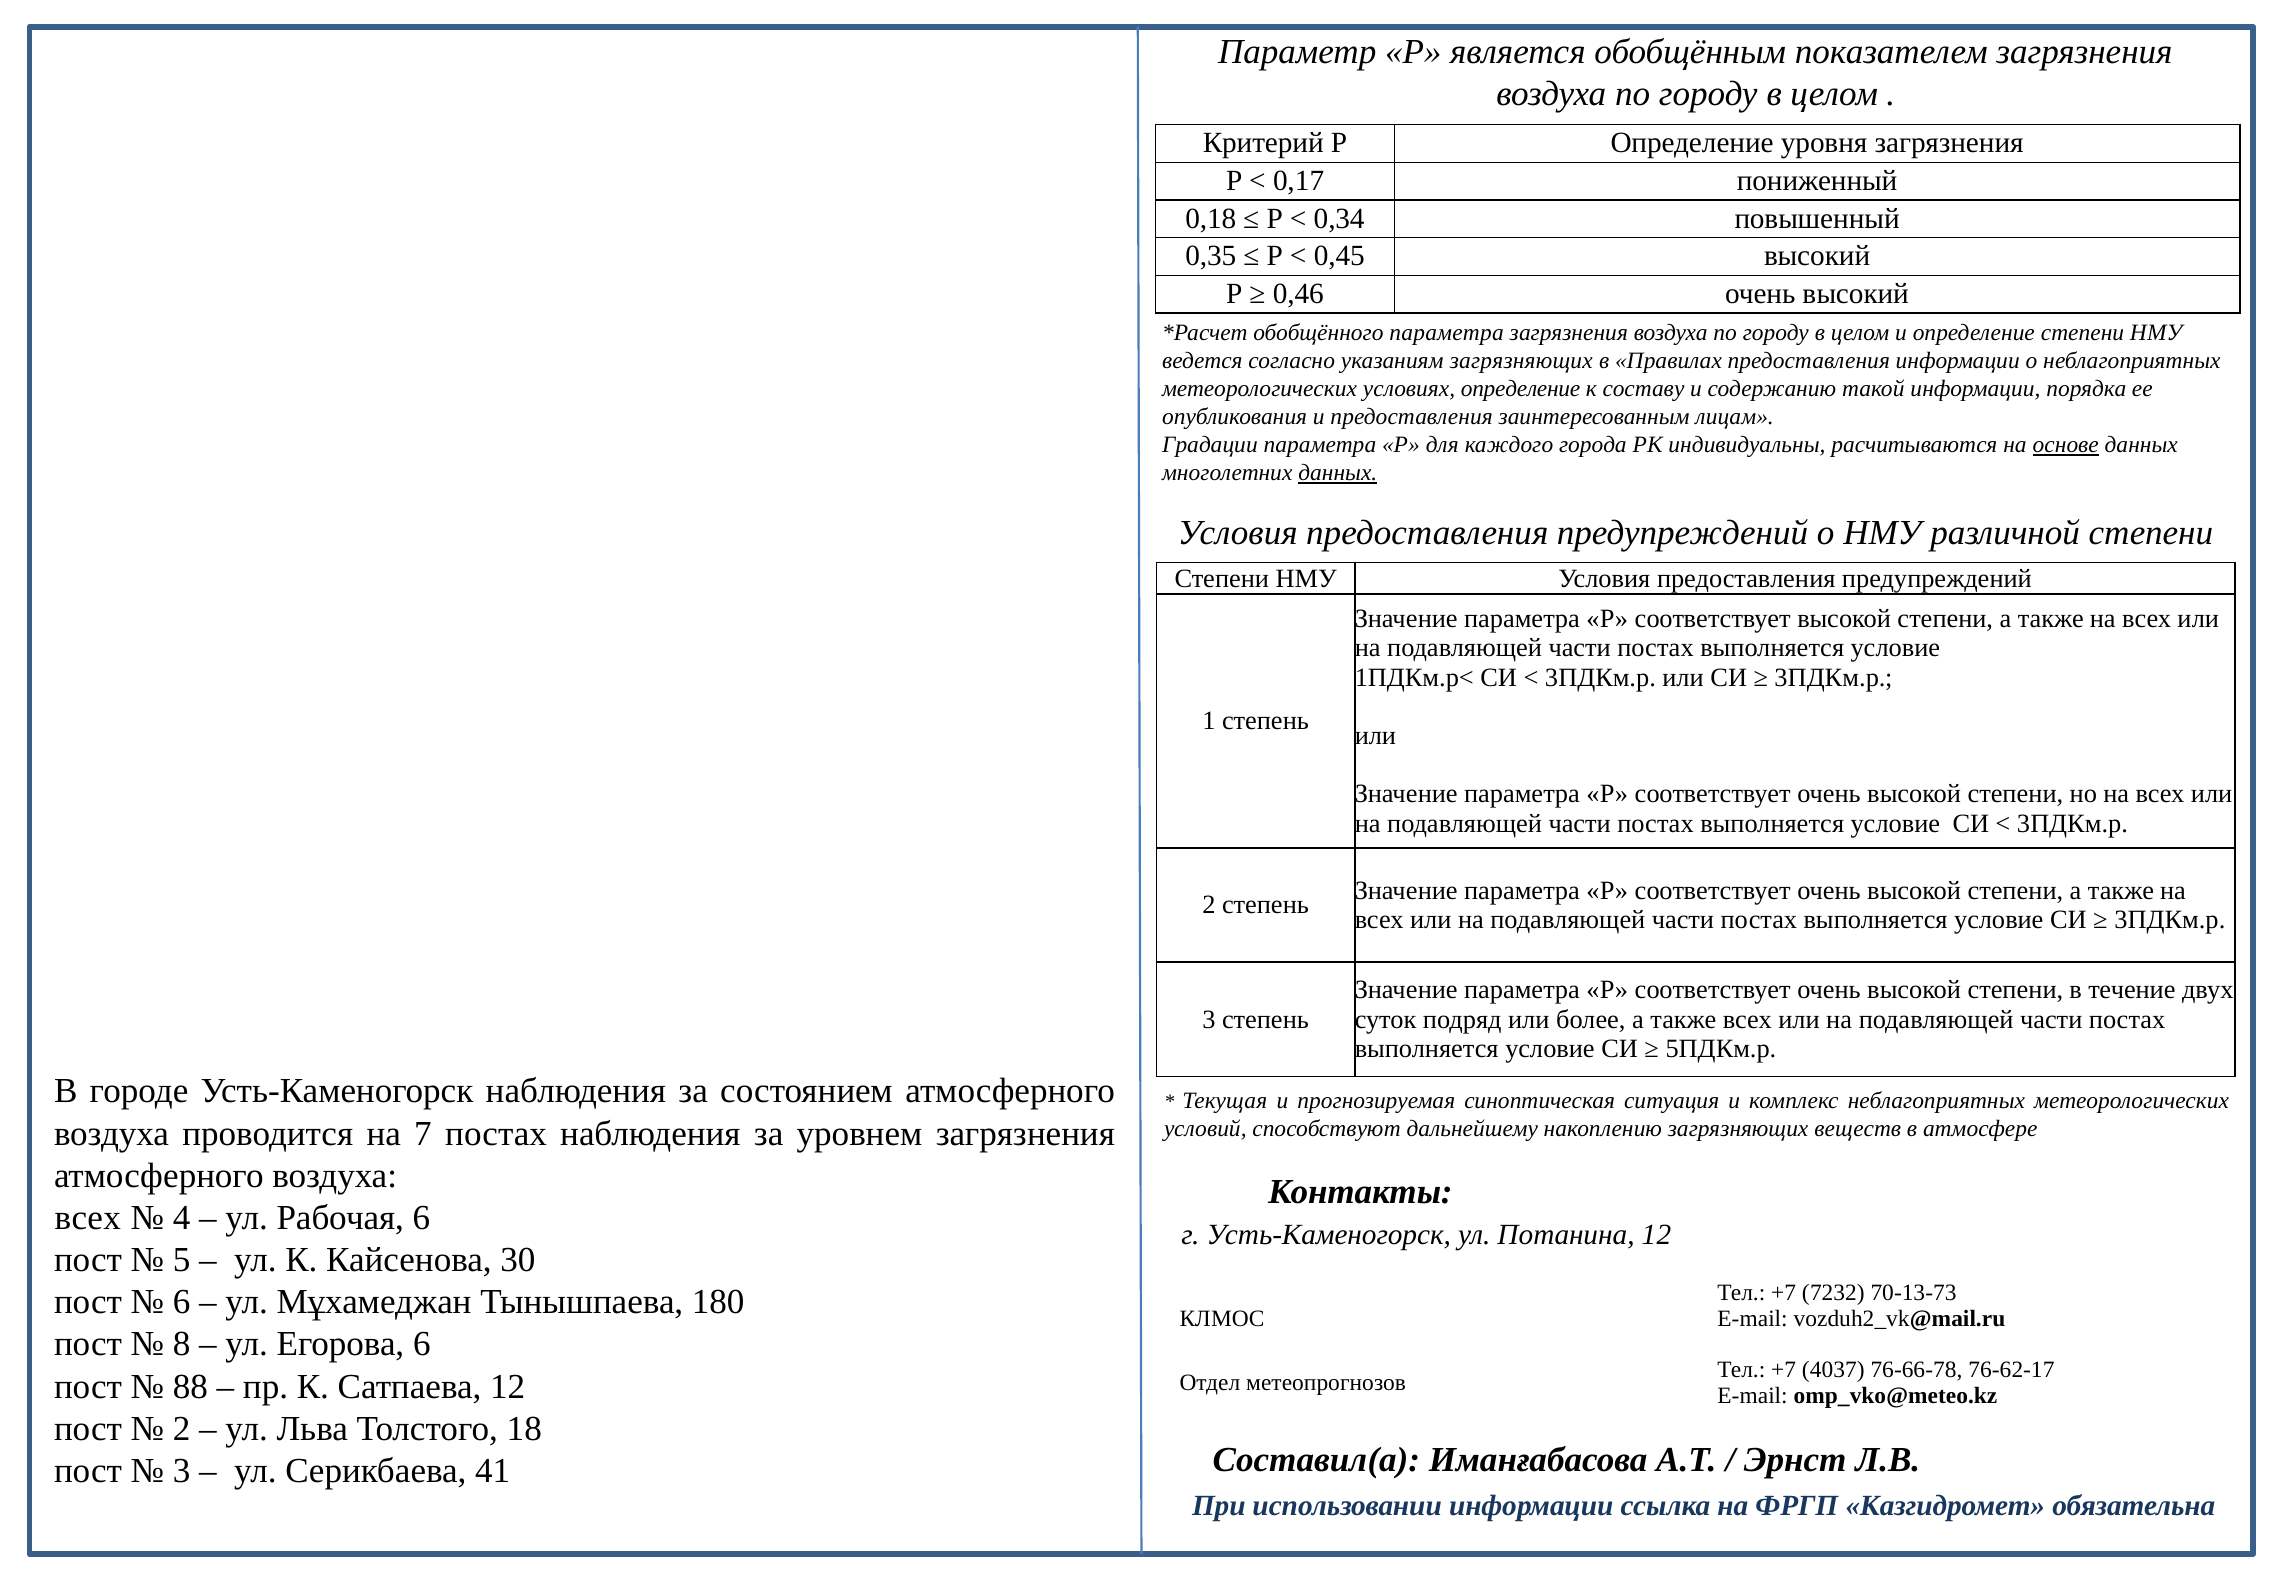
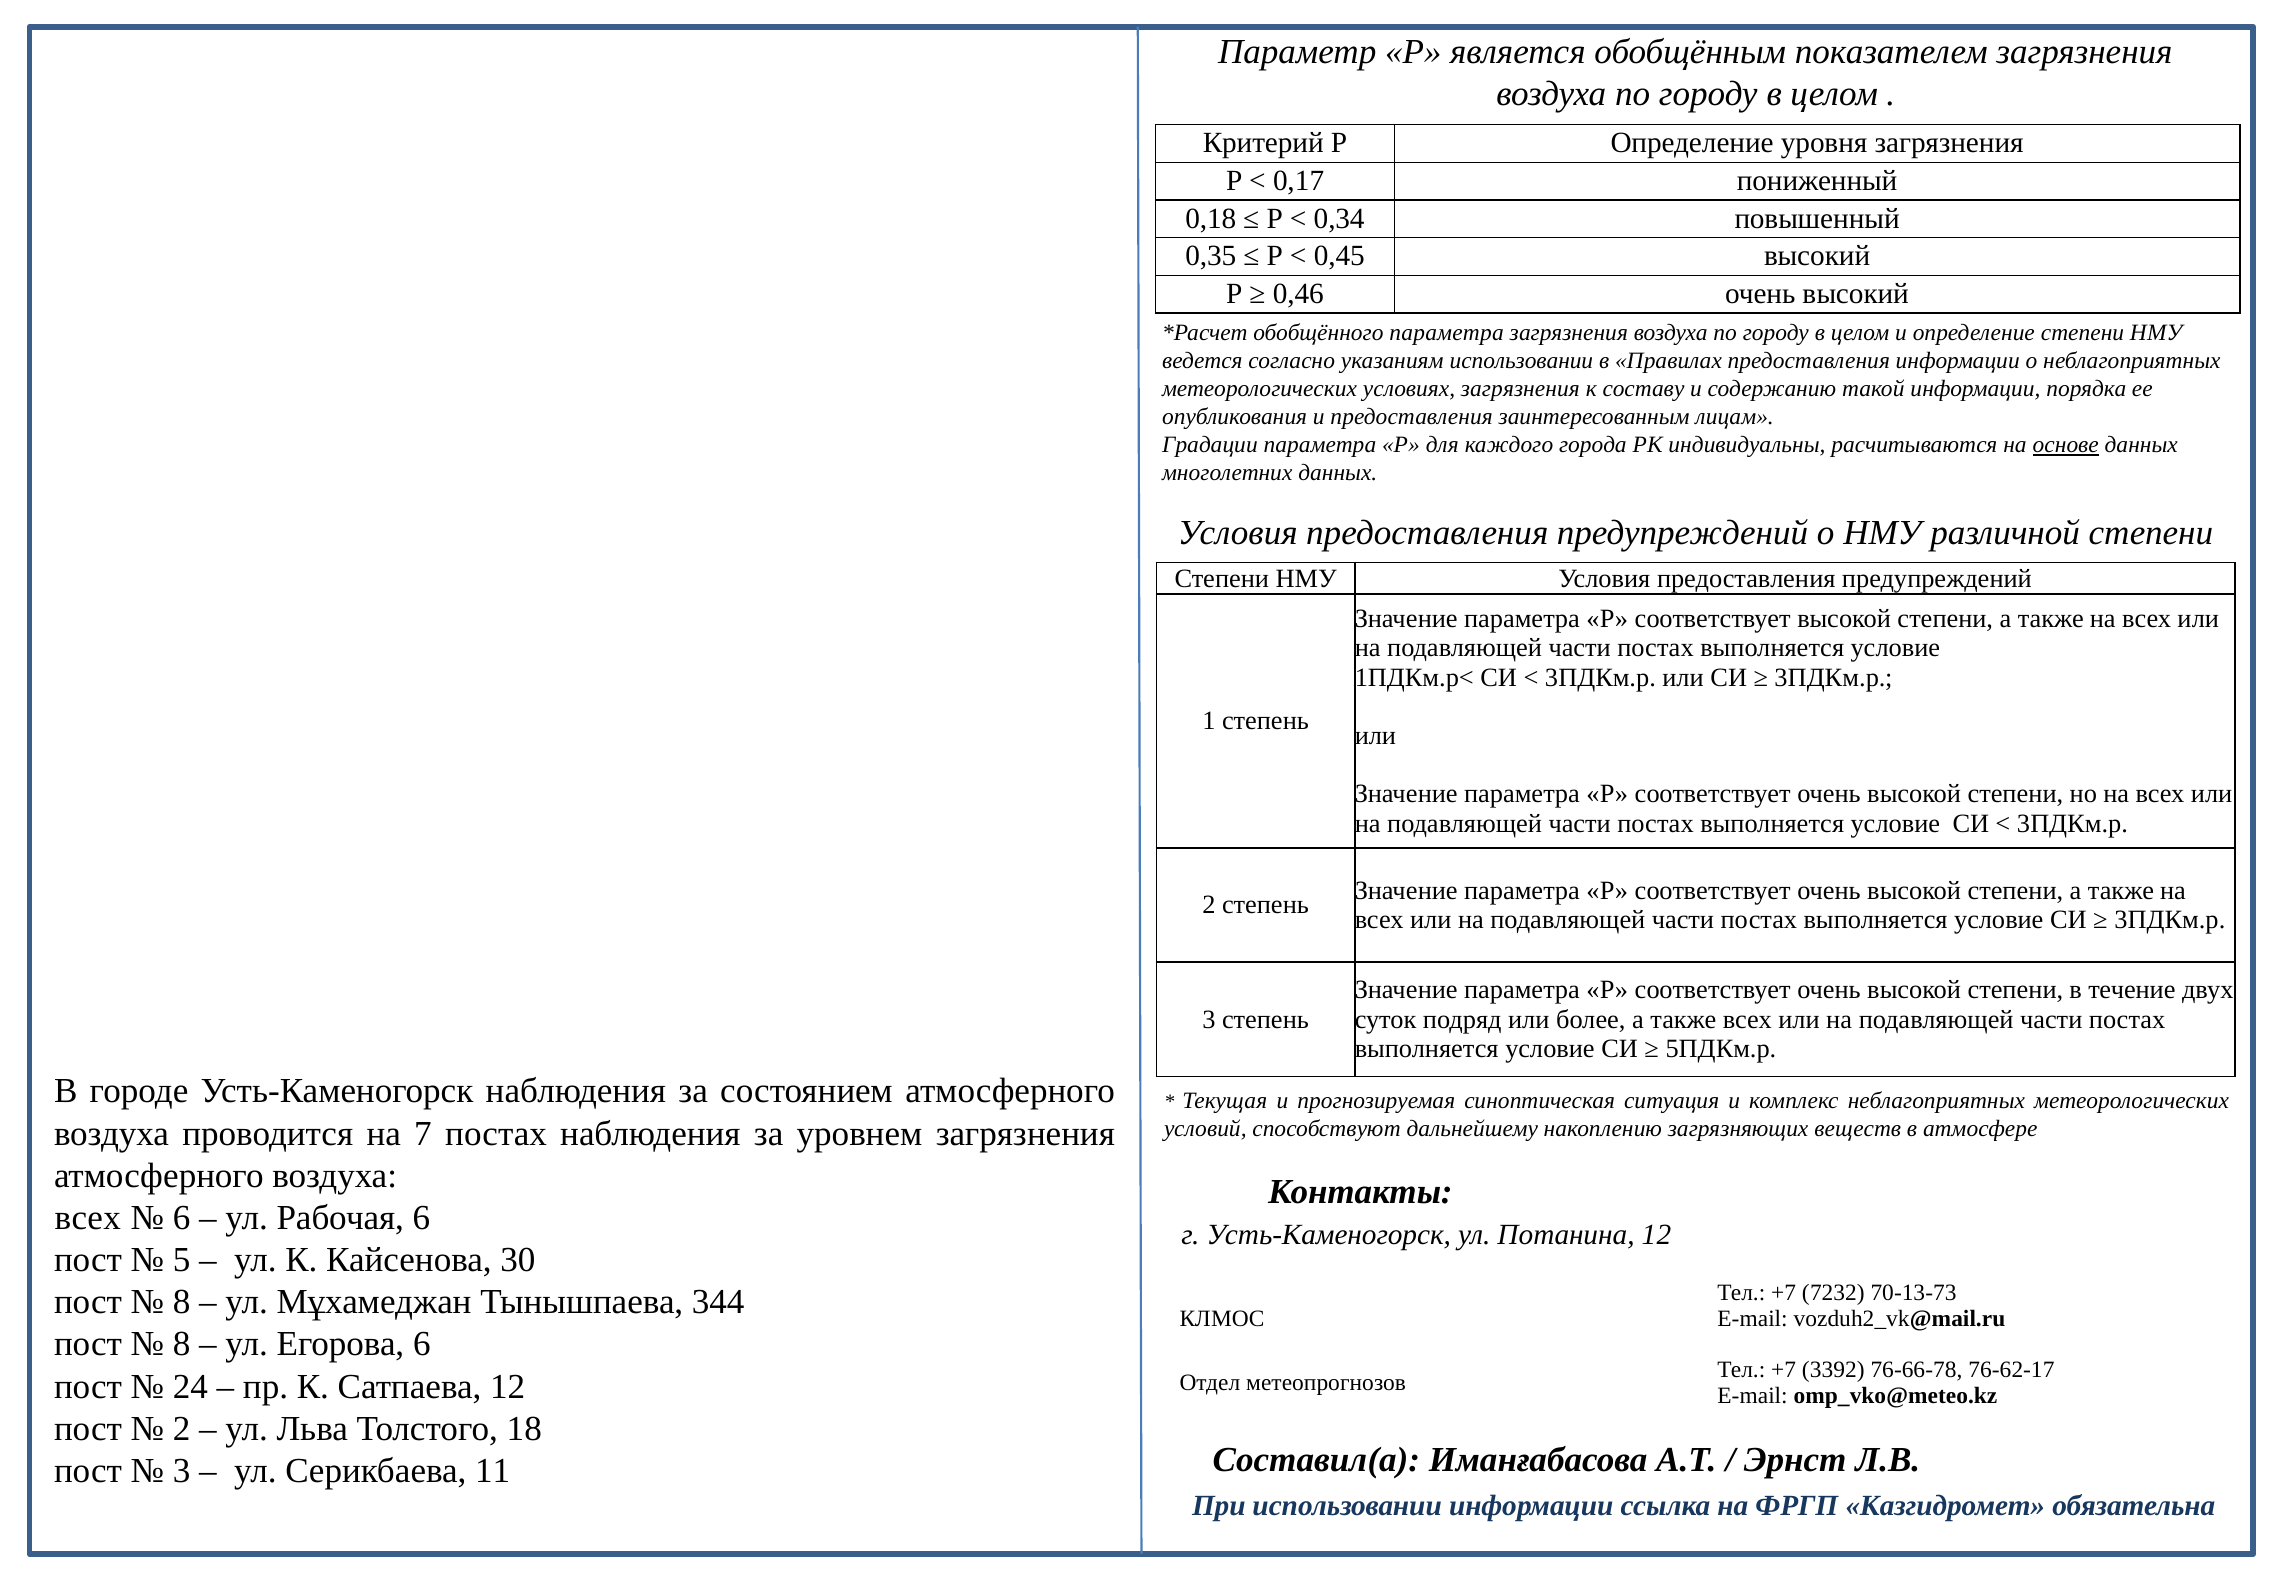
указаниям загрязняющих: загрязняющих -> использовании (1521, 361)
условиях определение: определение -> загрязнения (1520, 389)
данных underline: present -> none (1338, 473)
4: 4 -> 6 (182, 1217)
6: 6 -> 8 (182, 1302)
180: 180 -> 344 (718, 1302)
4037: 4037 -> 3392 (1833, 1370)
88: 88 -> 24 (190, 1386)
41: 41 -> 11 (493, 1470)
